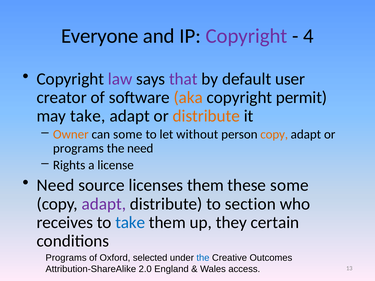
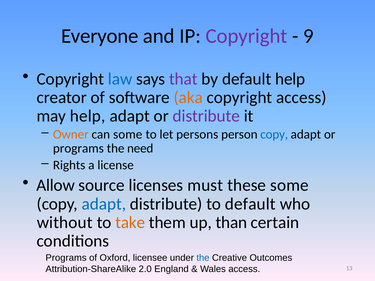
4: 4 -> 9 (308, 36)
law colour: purple -> blue (120, 79)
default user: user -> help (290, 79)
copyright permit: permit -> access (301, 98)
may take: take -> help (88, 116)
distribute colour: orange -> purple (206, 116)
without: without -> persons (197, 135)
copy colour: orange -> blue (274, 135)
Need: Need -> Allow (56, 185)
licenses them: them -> must (205, 185)
adapt colour: purple -> blue (104, 204)
to section: section -> default (250, 204)
receives: receives -> without (65, 223)
take colour: blue -> orange (130, 223)
they: they -> than (231, 223)
selected: selected -> licensee (150, 258)
